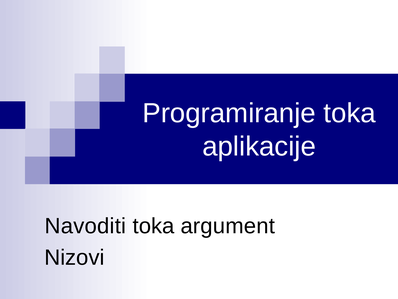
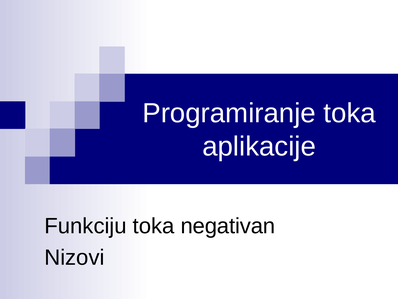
Navoditi: Navoditi -> Funkciju (86, 226)
argument: argument -> negativan (228, 226)
